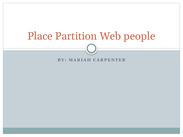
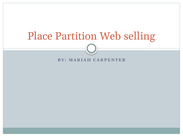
people: people -> selling (140, 36)
